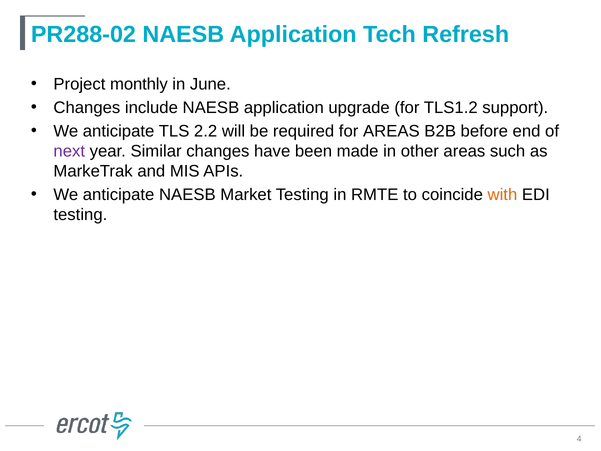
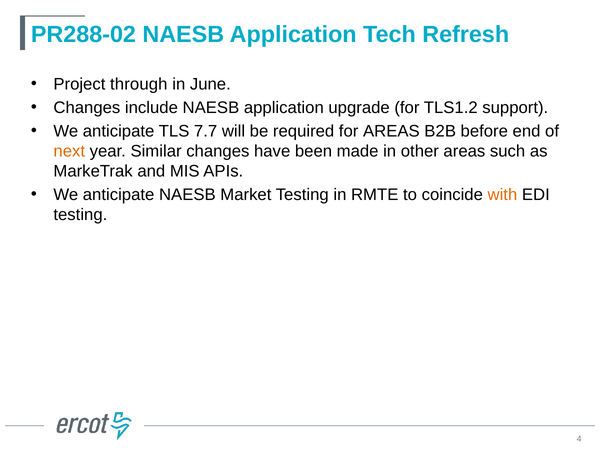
monthly: monthly -> through (139, 84)
2.2: 2.2 -> 7.7 (206, 131)
next colour: purple -> orange (69, 151)
